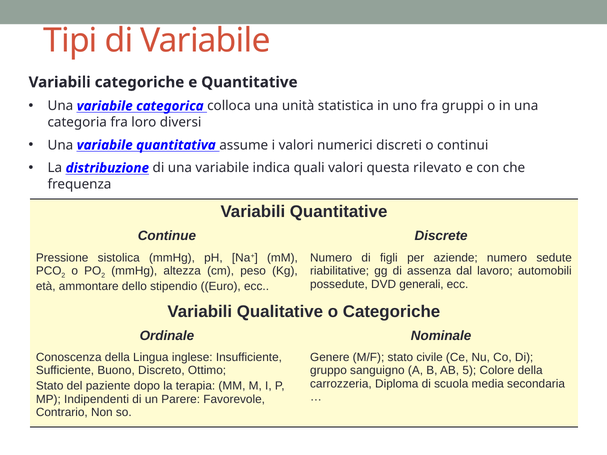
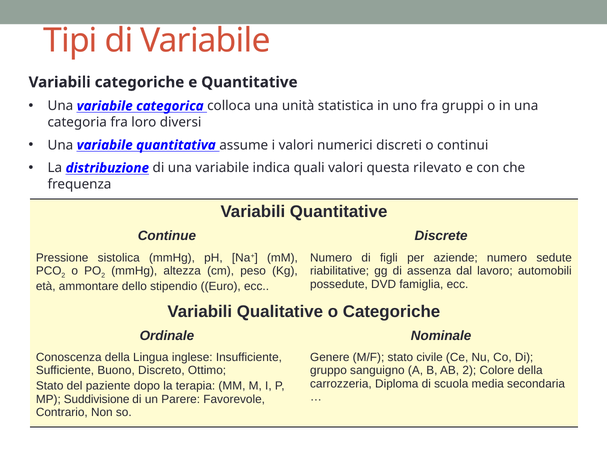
generali: generali -> famiglia (421, 284)
AB 5: 5 -> 2 (469, 371)
Indipendenti: Indipendenti -> Suddivisione (97, 400)
